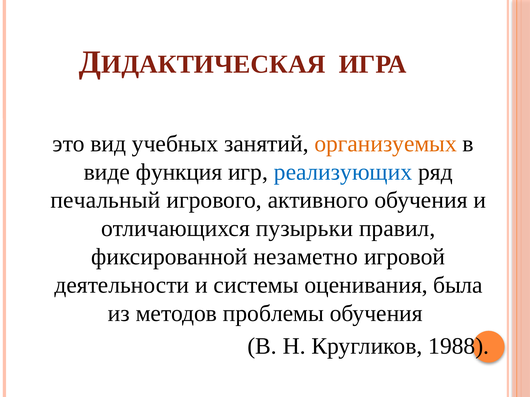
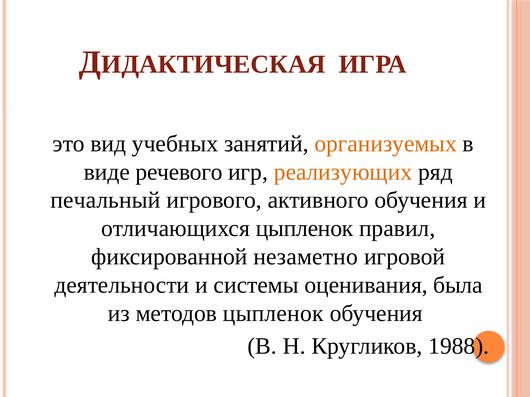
функция: функция -> речевого (179, 172)
реализующих colour: blue -> orange (343, 172)
отличающихся пузырьки: пузырьки -> цыпленок (305, 229)
методов проблемы: проблемы -> цыпленок (273, 314)
